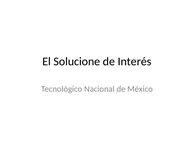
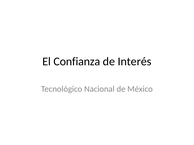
Solucione: Solucione -> Confianza (77, 62)
